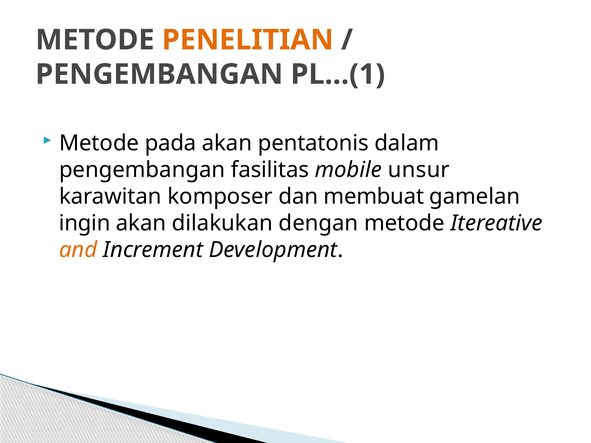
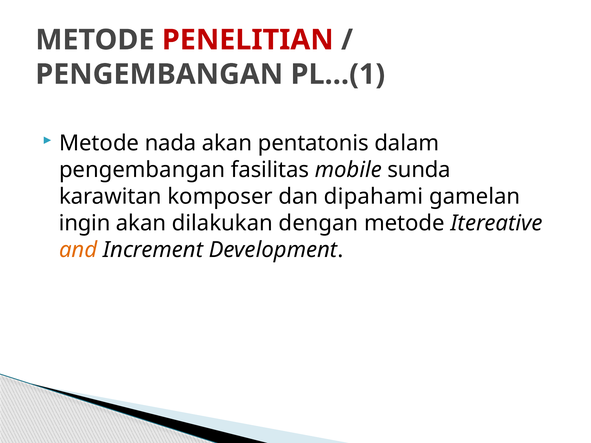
PENELITIAN colour: orange -> red (248, 40)
pada: pada -> nada (171, 143)
unsur: unsur -> sunda (419, 170)
membuat: membuat -> dipahami (374, 197)
